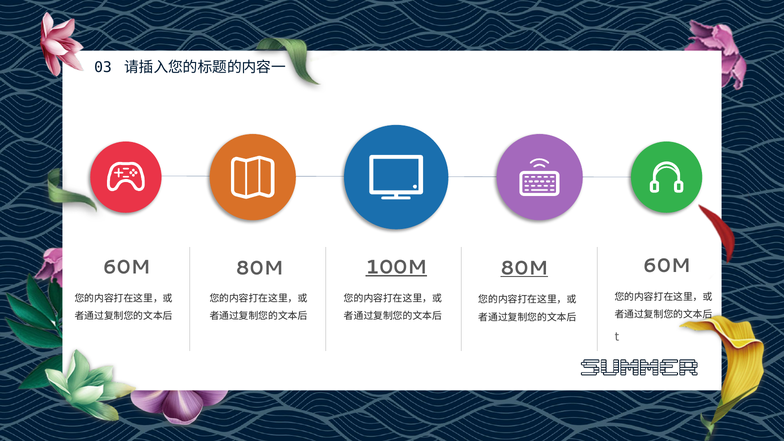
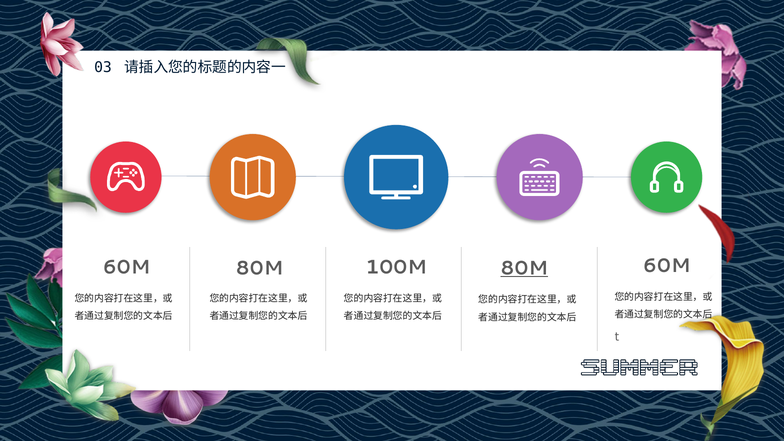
100M underline: present -> none (396, 267)
